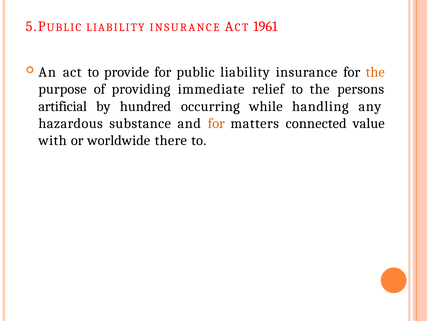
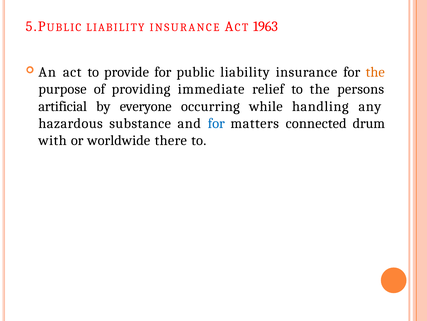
1961: 1961 -> 1963 (265, 26)
hundred: hundred -> everyone (146, 106)
for colour: orange -> blue (216, 123)
value: value -> drum (369, 123)
